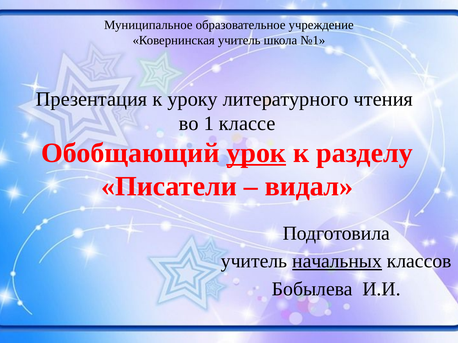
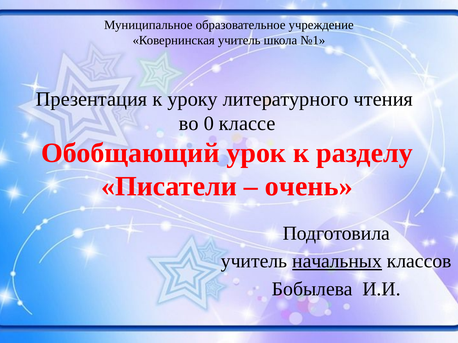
1: 1 -> 0 (209, 124)
урок underline: present -> none (256, 153)
видал: видал -> очень (309, 187)
